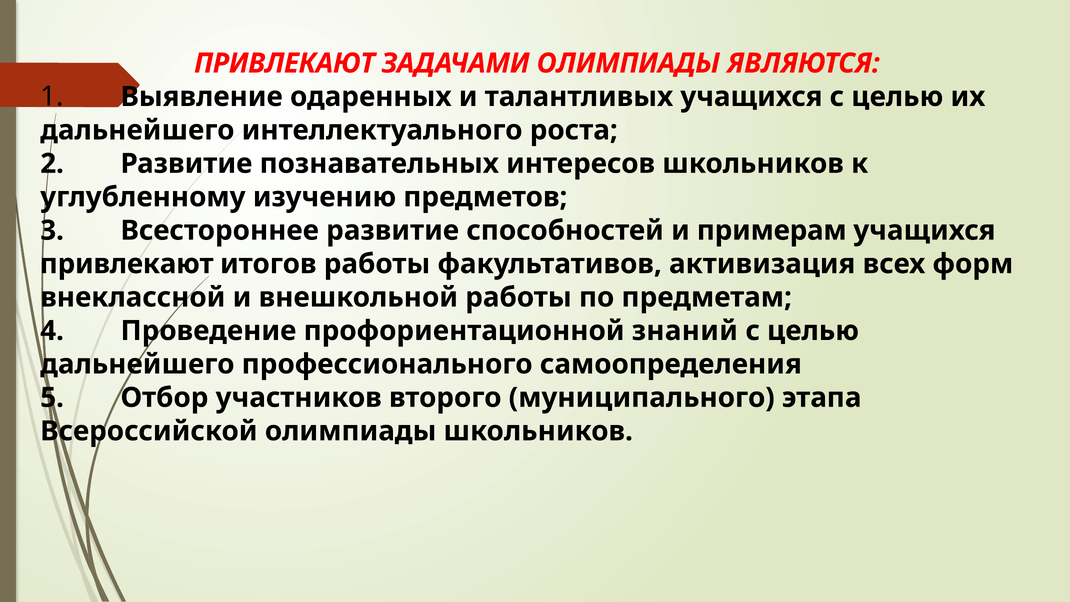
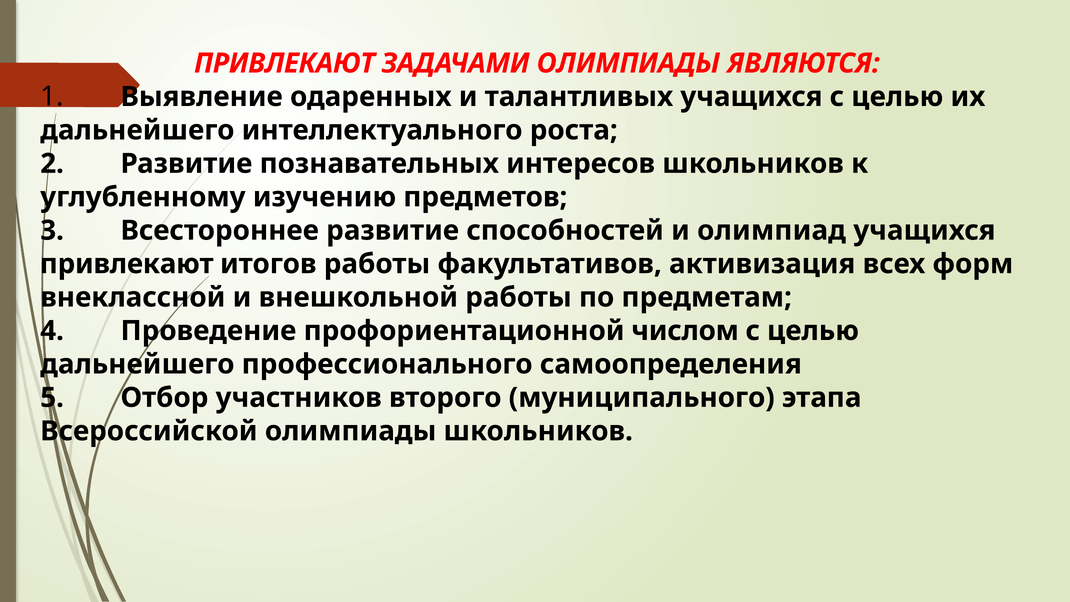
примерам: примерам -> олимпиад (772, 230)
знаний: знаний -> числом (685, 331)
